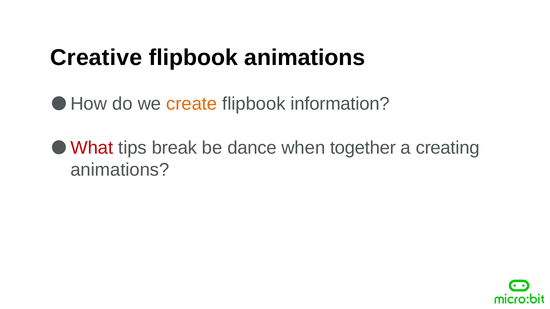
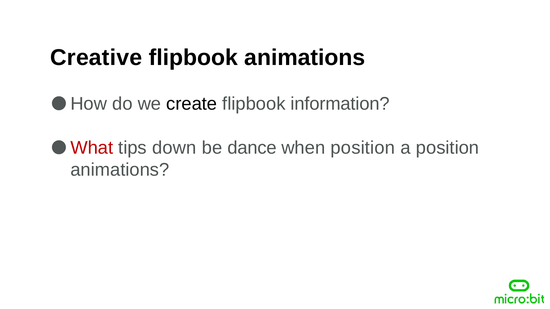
create colour: orange -> black (192, 104)
break: break -> down (174, 148)
when together: together -> position (363, 148)
a creating: creating -> position (448, 148)
